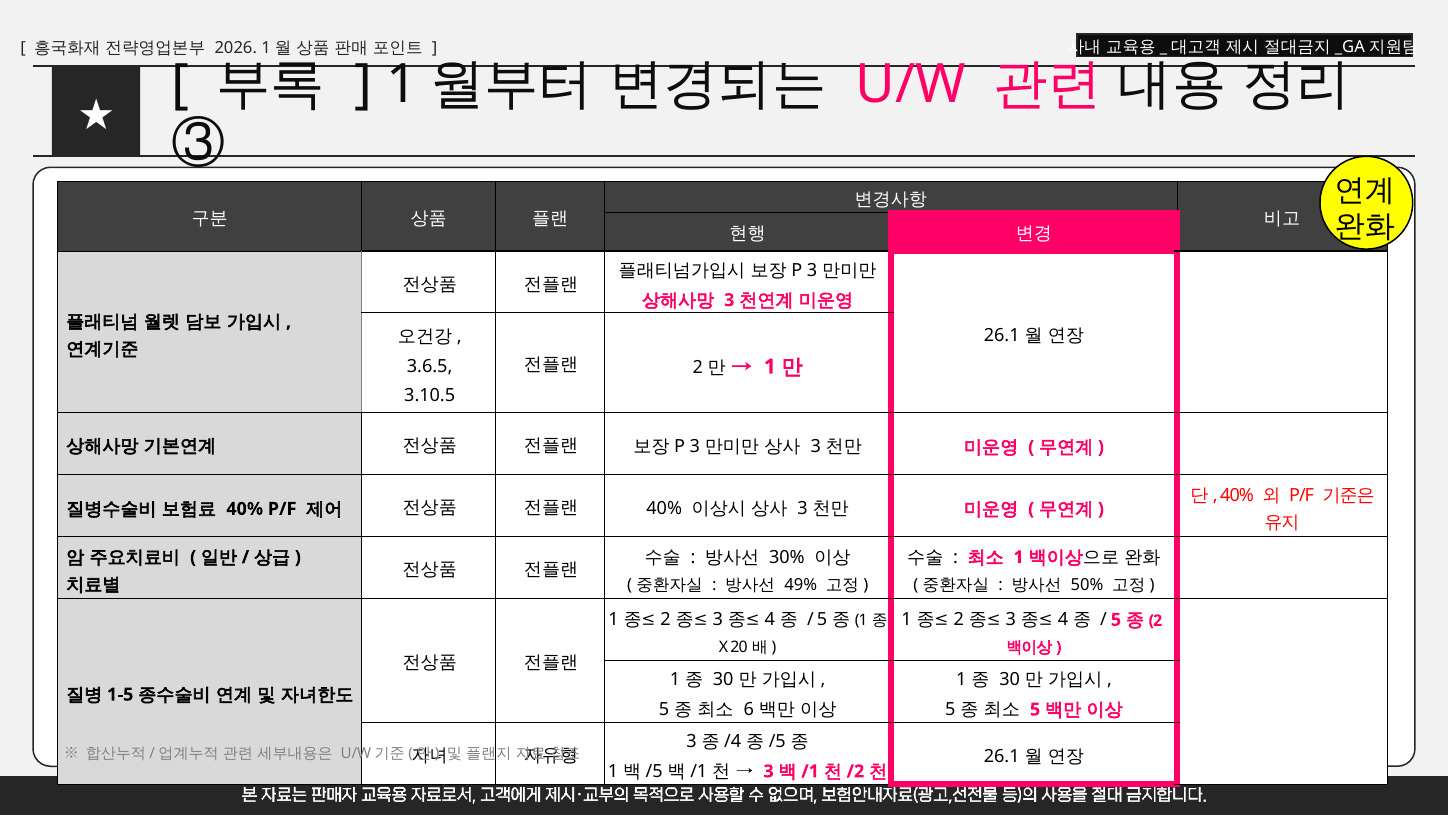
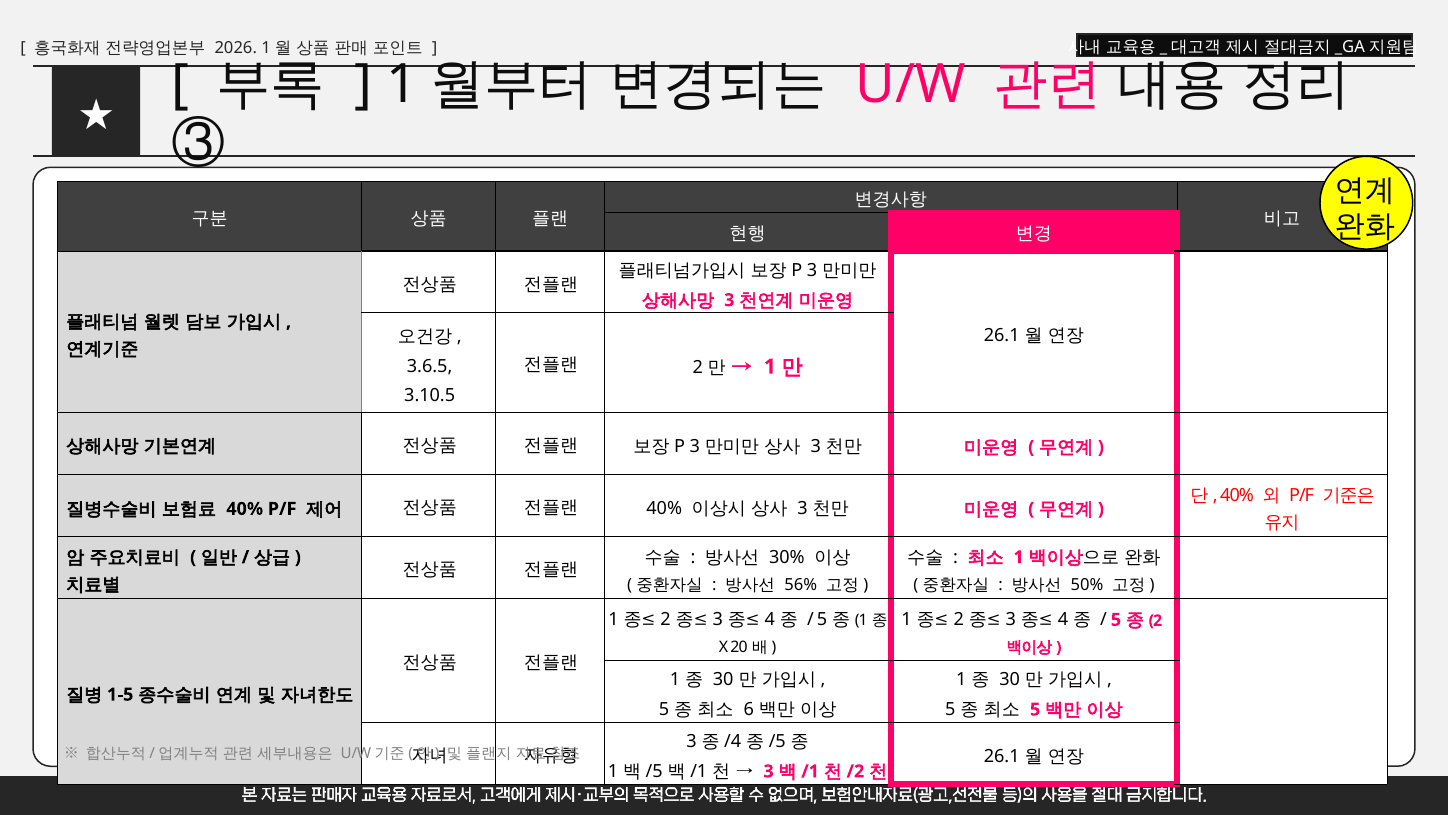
49%: 49% -> 56% (801, 585)
